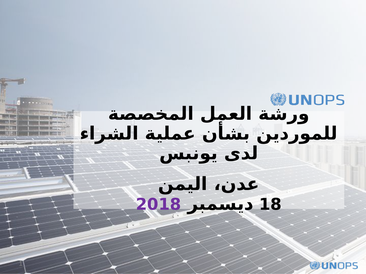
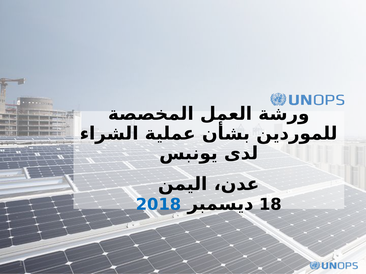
2018 colour: purple -> blue (159, 205)
